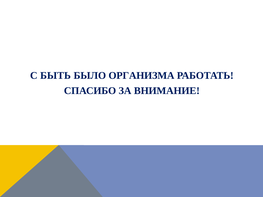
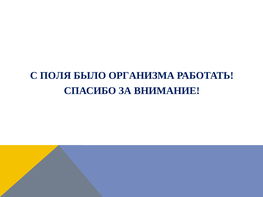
БЫТЬ: БЫТЬ -> ПОЛЯ (56, 76)
